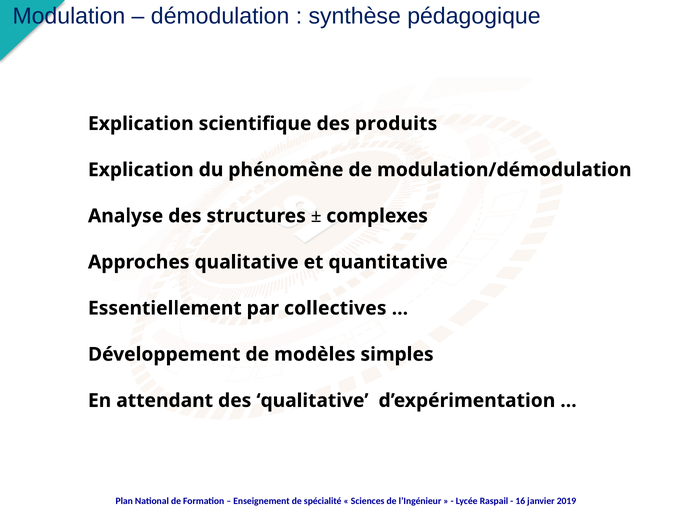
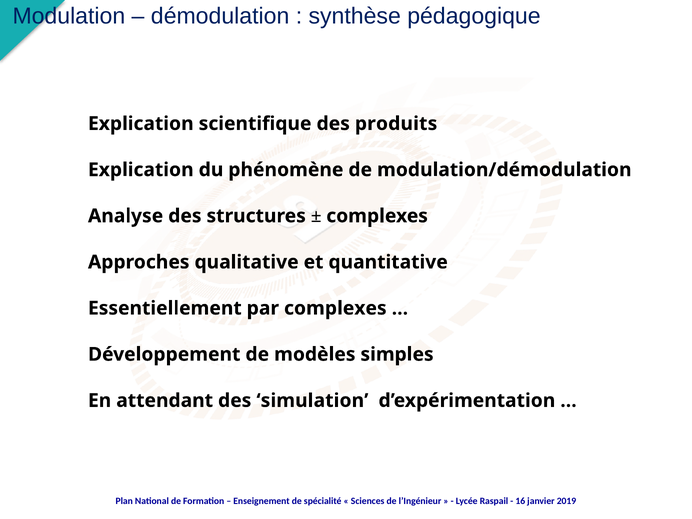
par collectives: collectives -> complexes (335, 308)
des qualitative: qualitative -> simulation (312, 401)
